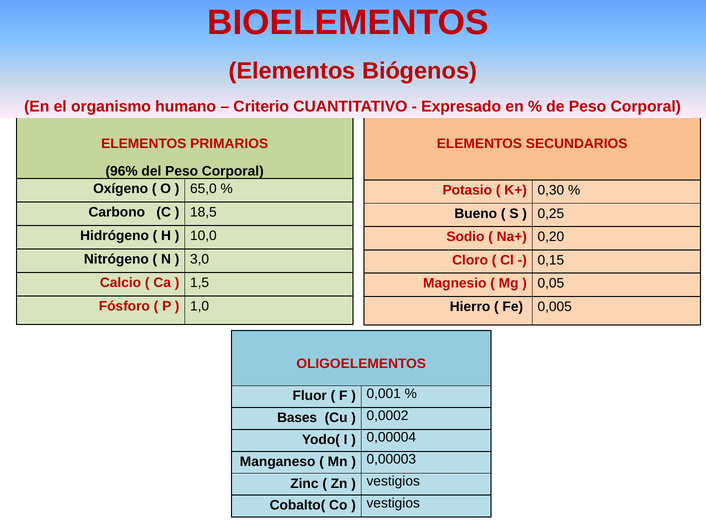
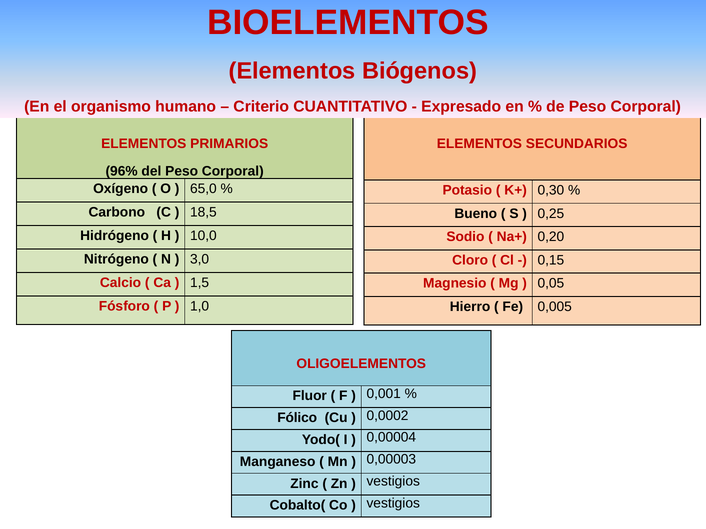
Bases: Bases -> Fólico (297, 418)
